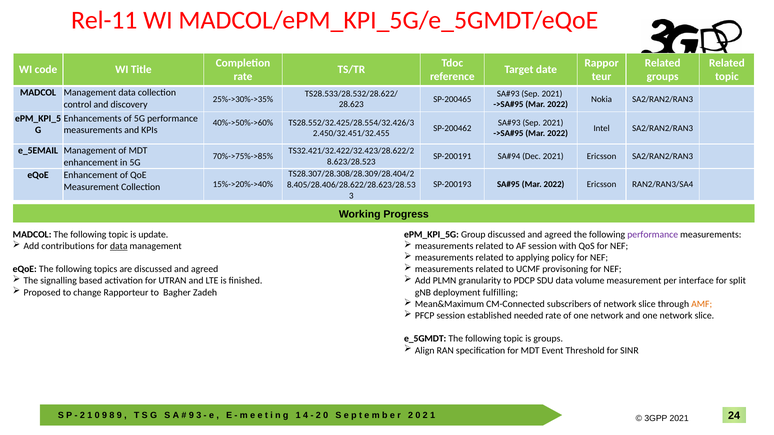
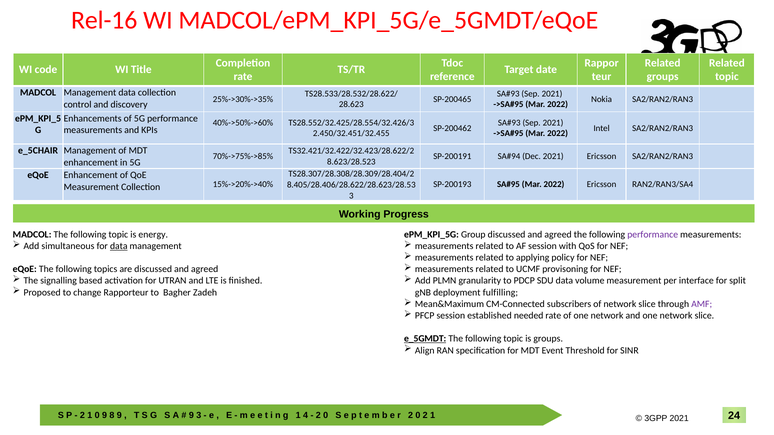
Rel-11: Rel-11 -> Rel-16 (104, 20)
e_5EMAIL: e_5EMAIL -> e_5CHAIR (38, 151)
update: update -> energy (153, 235)
contributions: contributions -> simultaneous (68, 246)
AMF colour: orange -> purple (702, 304)
e_5GMDT underline: none -> present (425, 339)
